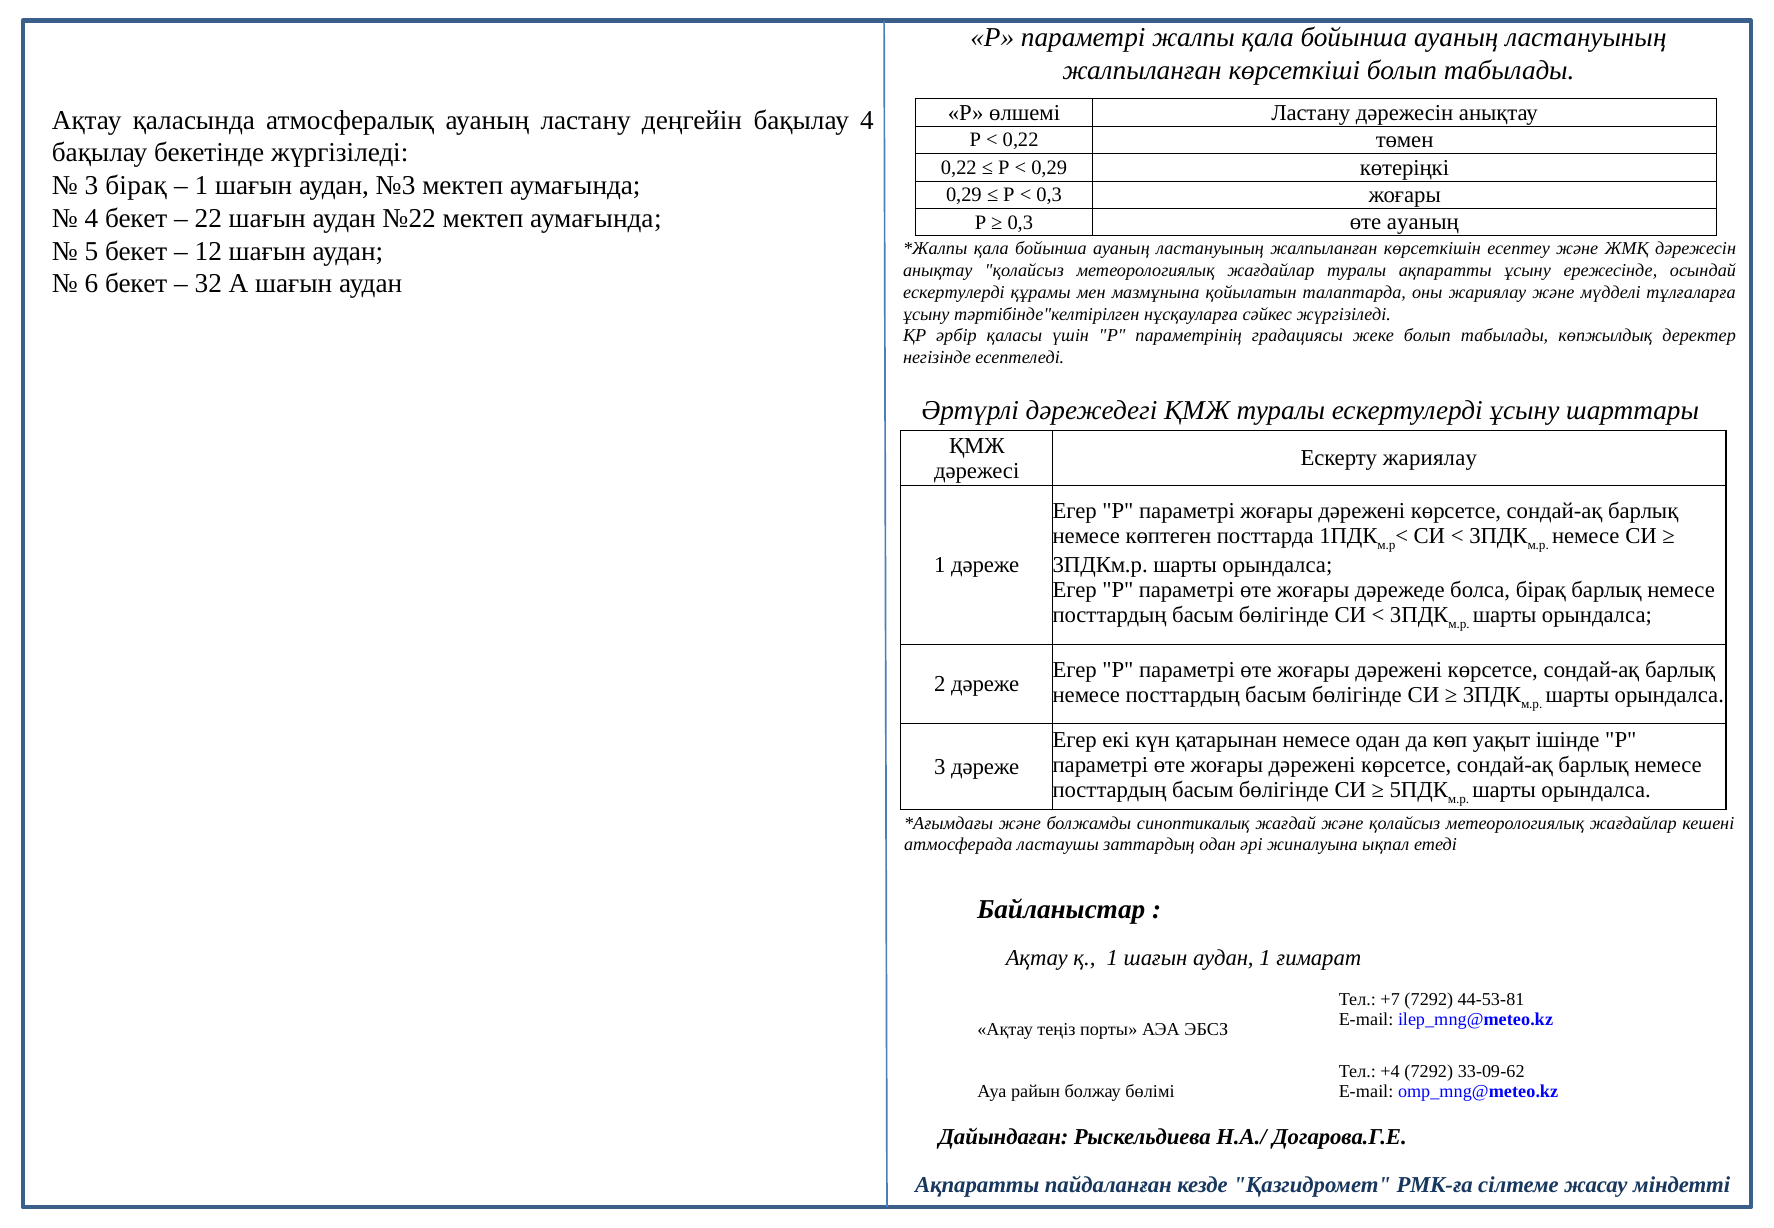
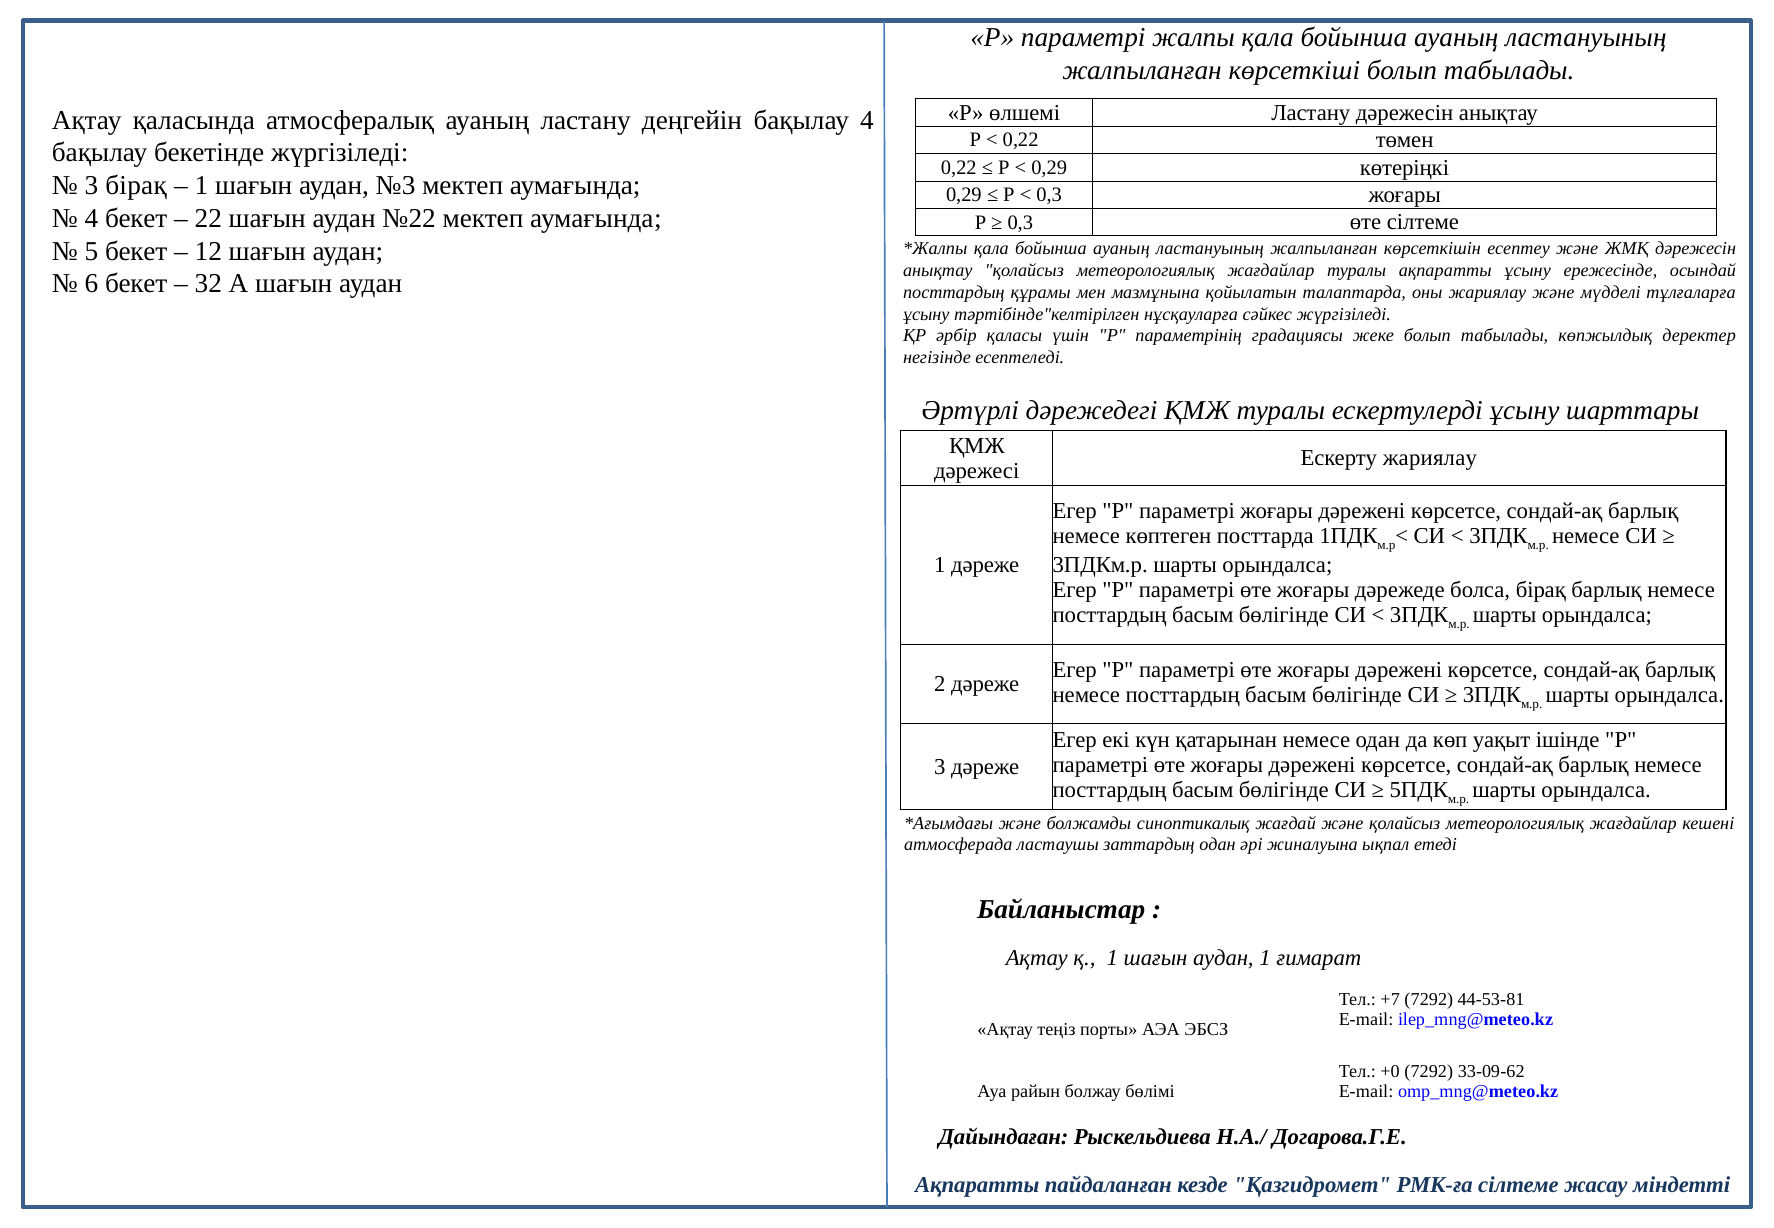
өте ауаның: ауаның -> сілтеме (1423, 222)
ескертулерді: ескертулерді -> посттардың (954, 292)
+4: +4 -> +0 (1390, 1071)
